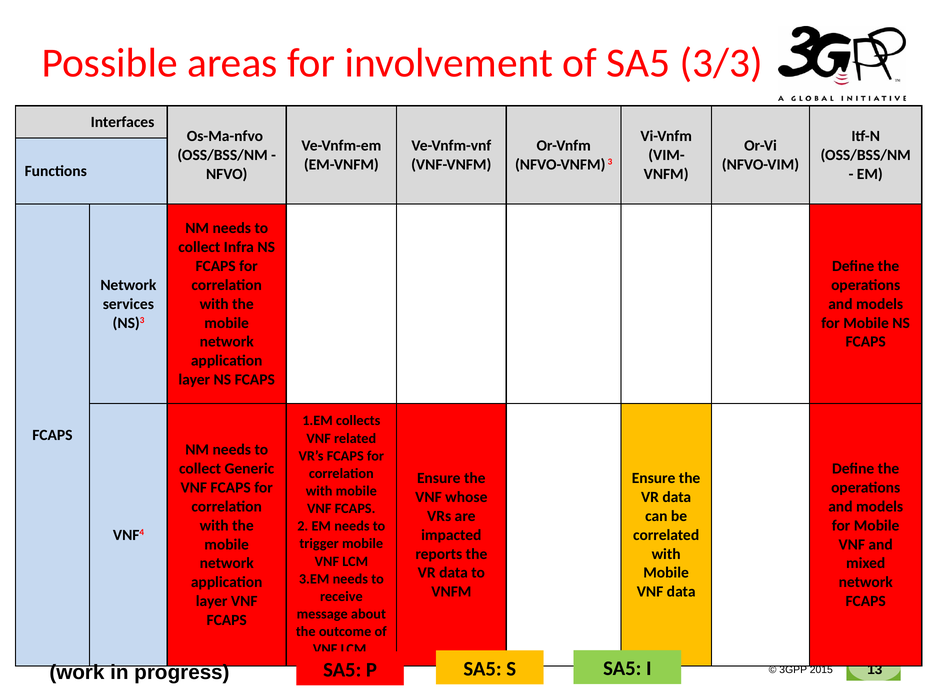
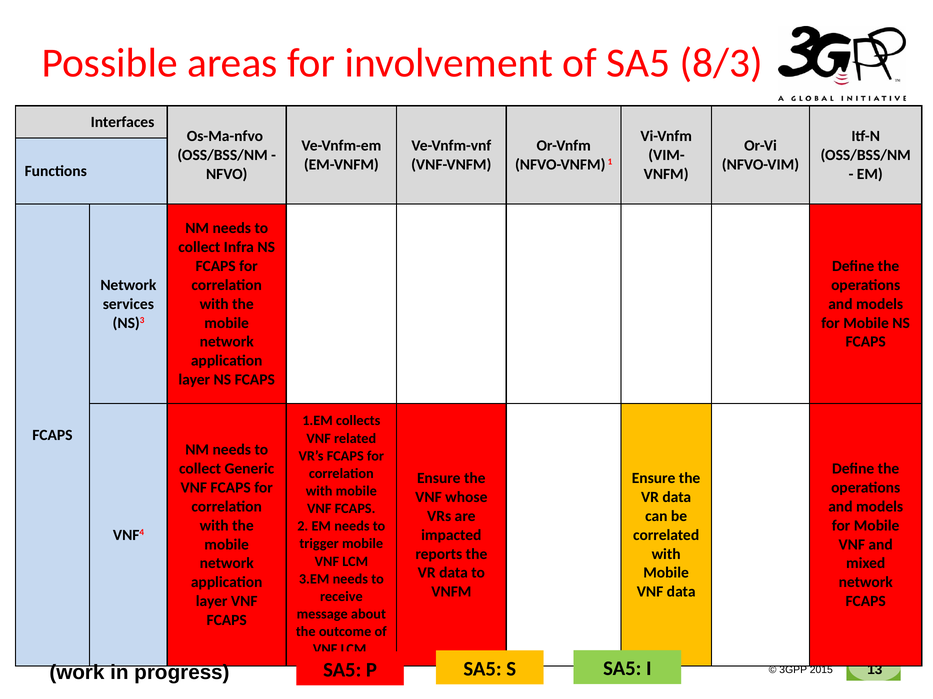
3/3: 3/3 -> 8/3 (721, 63)
3: 3 -> 1 (610, 162)
